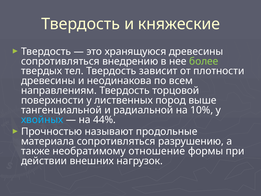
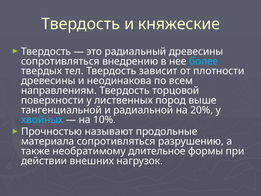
хранящуюся: хранящуюся -> радиальный (135, 51)
более colour: light green -> light blue (204, 61)
10%: 10% -> 20% (202, 110)
44%: 44% -> 10% (105, 120)
отношение: отношение -> длительное (157, 151)
